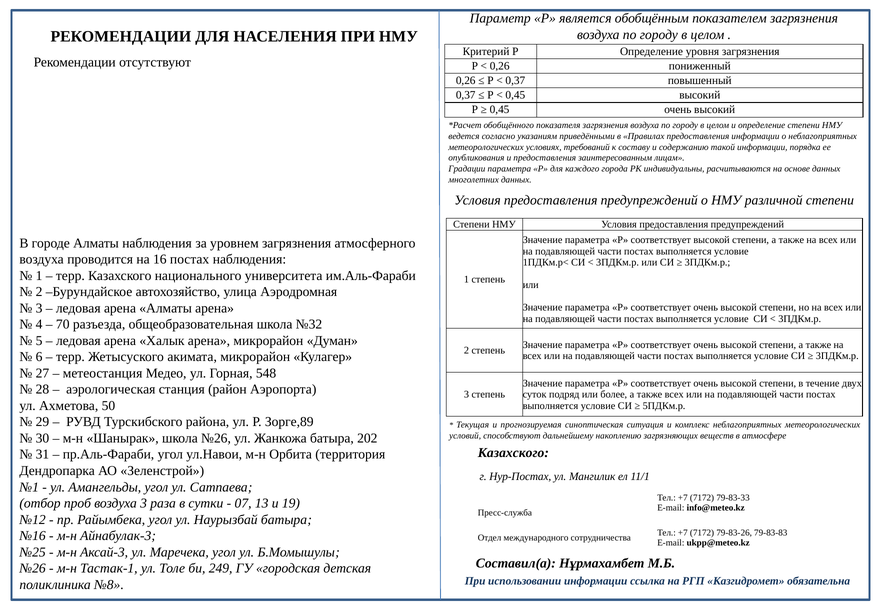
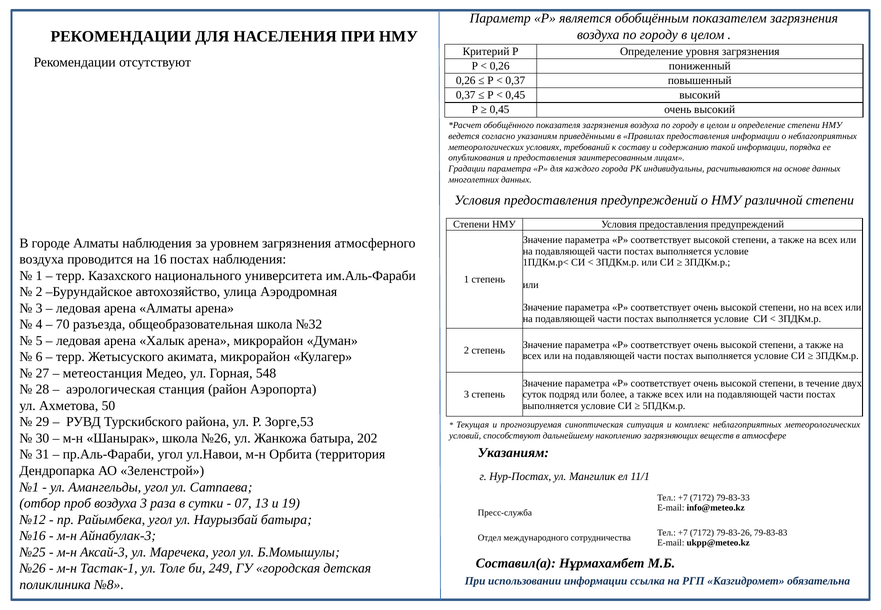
Зорге,89: Зорге,89 -> Зорге,53 (289, 422)
Казахского: Казахского -> Указаниям (513, 453)
